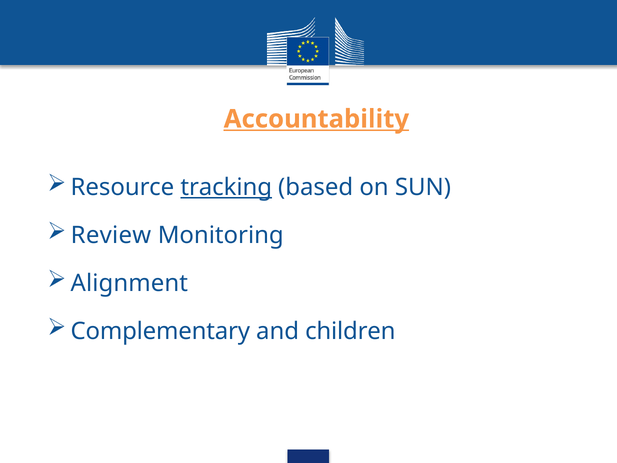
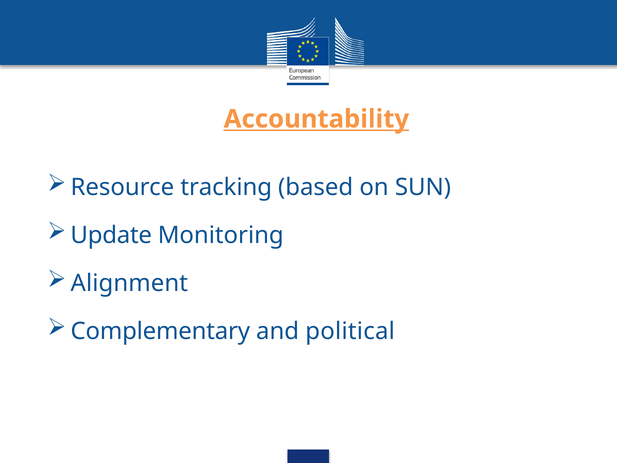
tracking underline: present -> none (226, 187)
Review: Review -> Update (111, 235)
children: children -> political (350, 331)
